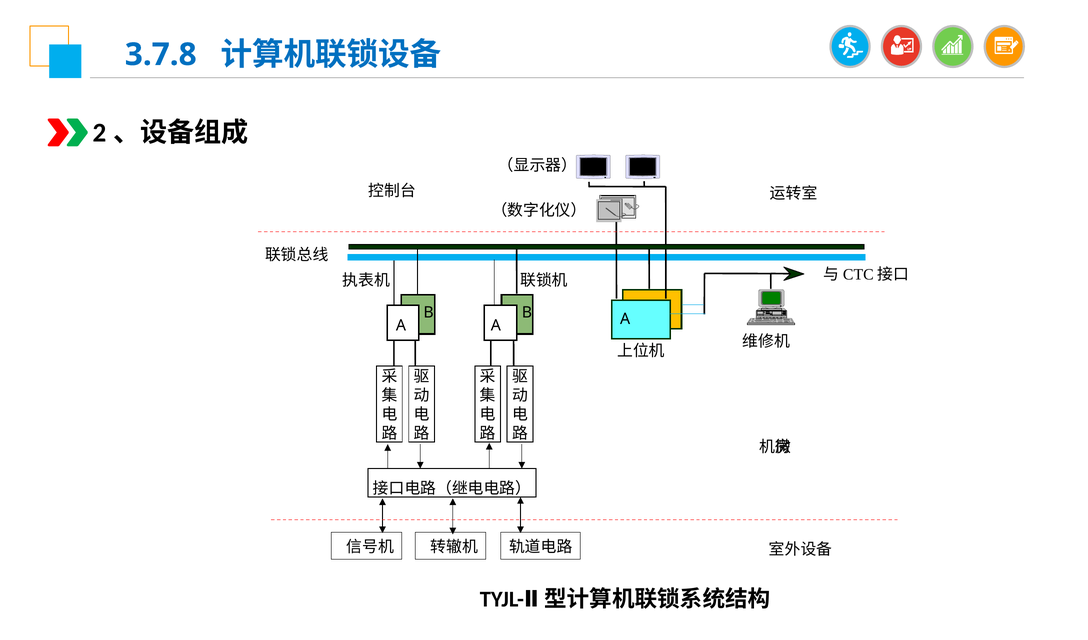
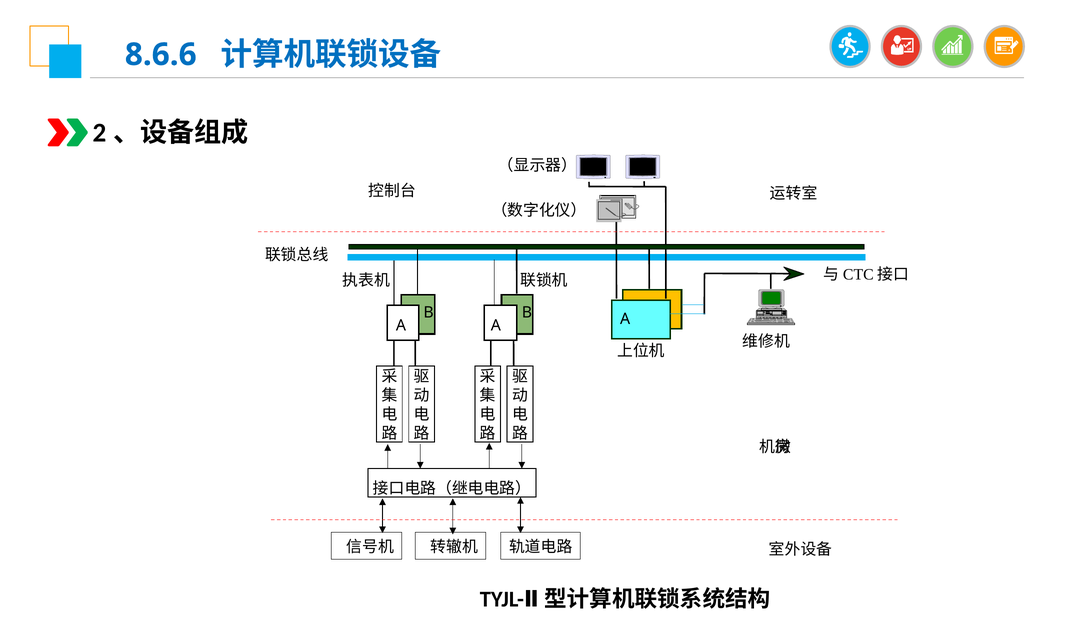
3.7.8: 3.7.8 -> 8.6.6 (161, 55)
